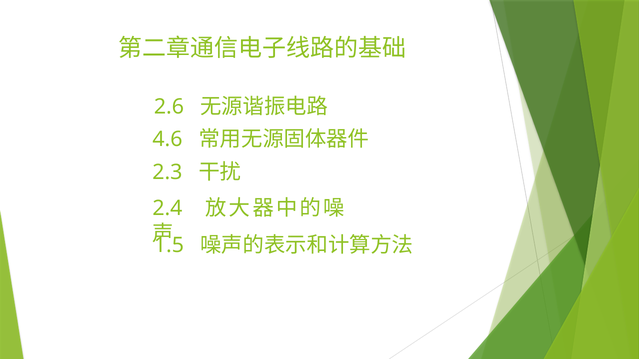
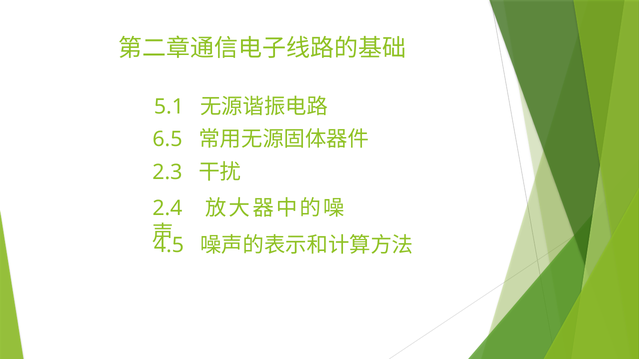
2.6: 2.6 -> 5.1 (169, 107)
4.6: 4.6 -> 6.5 (167, 140)
1.5: 1.5 -> 4.5 (169, 245)
